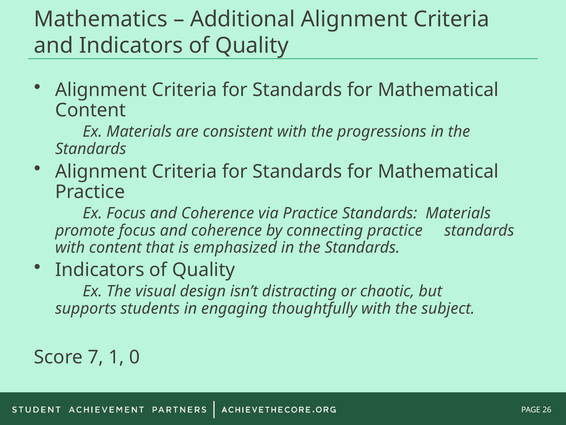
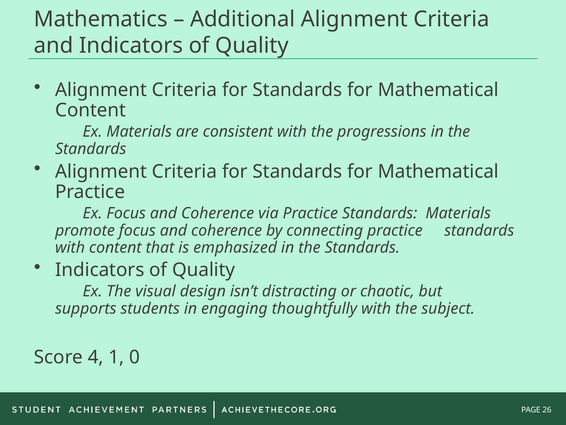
7: 7 -> 4 (96, 357)
